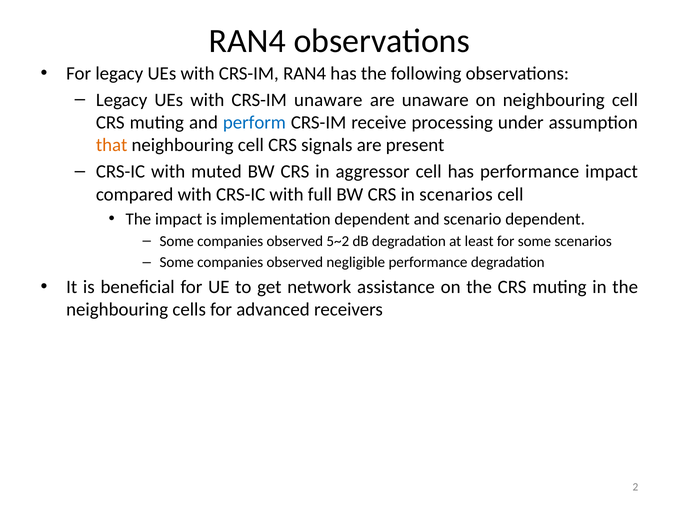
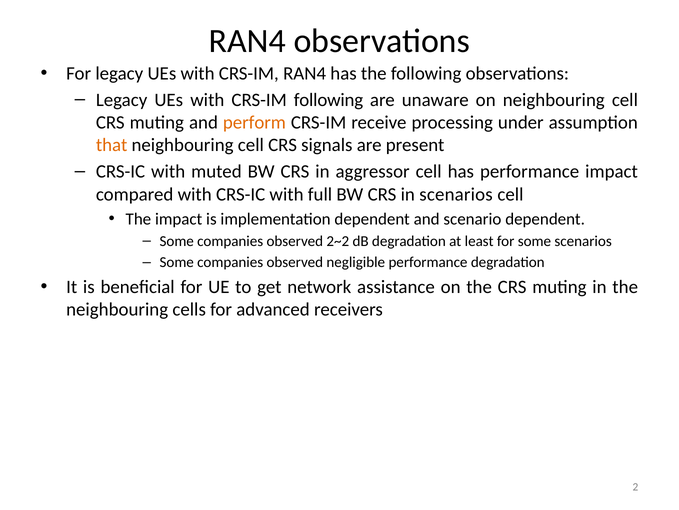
CRS-IM unaware: unaware -> following (328, 100)
perform colour: blue -> orange (254, 122)
5~2: 5~2 -> 2~2 (338, 241)
